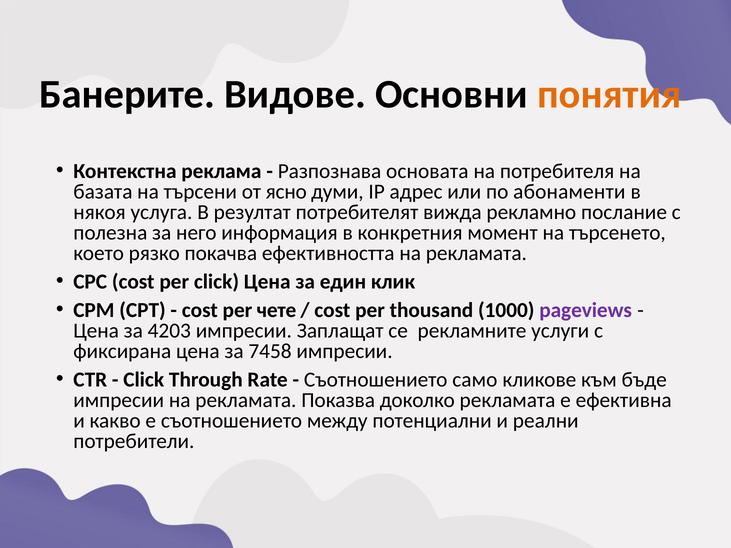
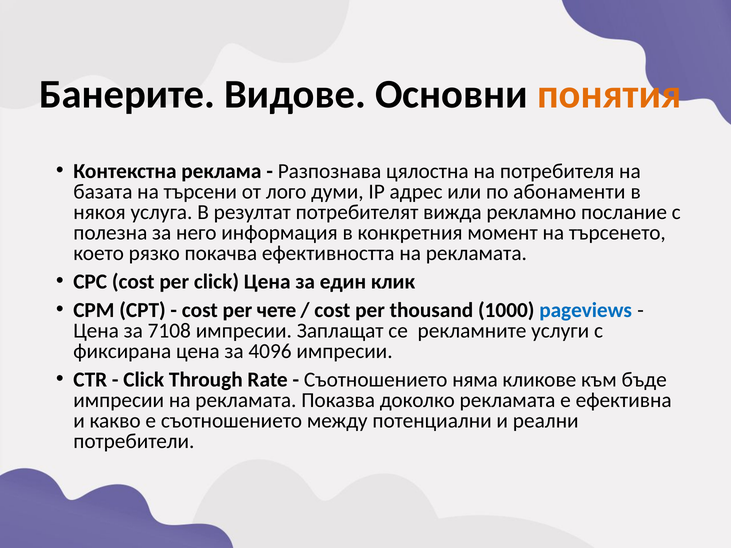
основата: основата -> цялостна (427, 171)
ясно: ясно -> лого (286, 192)
pageviews colour: purple -> blue (586, 310)
4203: 4203 -> 7108 (169, 331)
7458: 7458 -> 4096 (270, 351)
само: само -> няма (475, 380)
